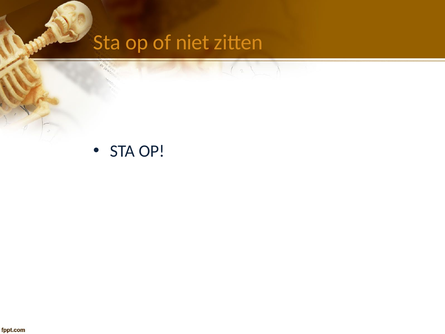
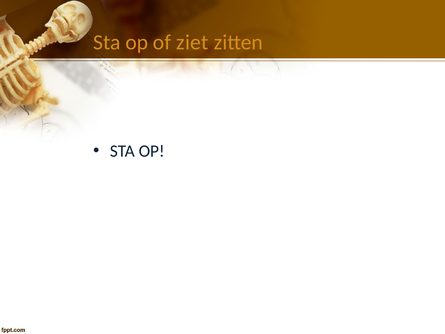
niet: niet -> ziet (192, 42)
